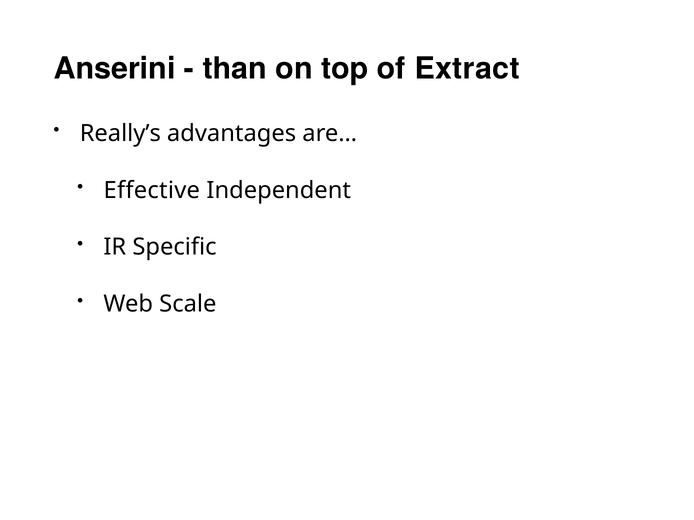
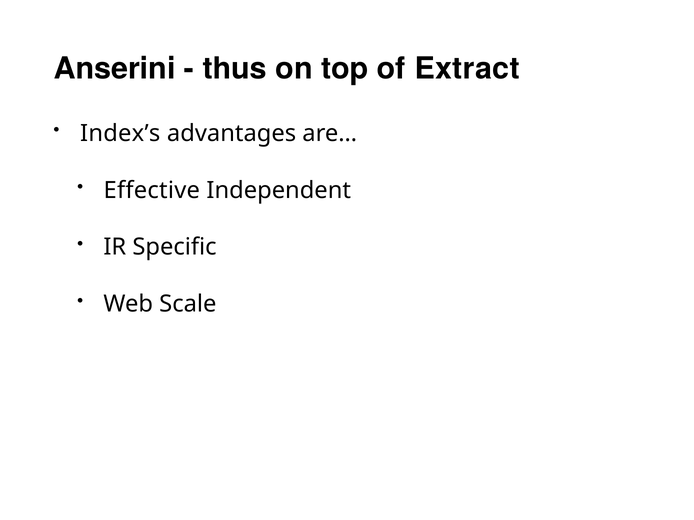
than: than -> thus (235, 69)
Really’s: Really’s -> Index’s (120, 133)
